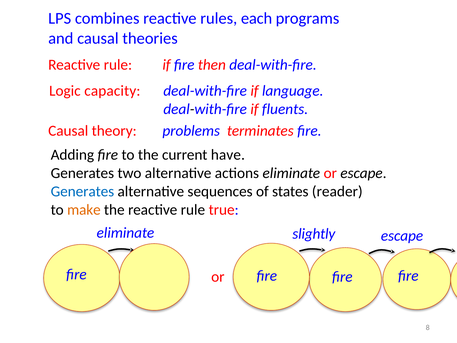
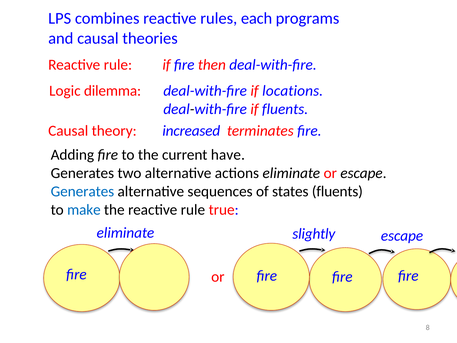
capacity: capacity -> dilemma (113, 91)
language: language -> locations (293, 91)
problems: problems -> increased (191, 131)
states reader: reader -> fluents (337, 191)
make colour: orange -> blue (84, 210)
